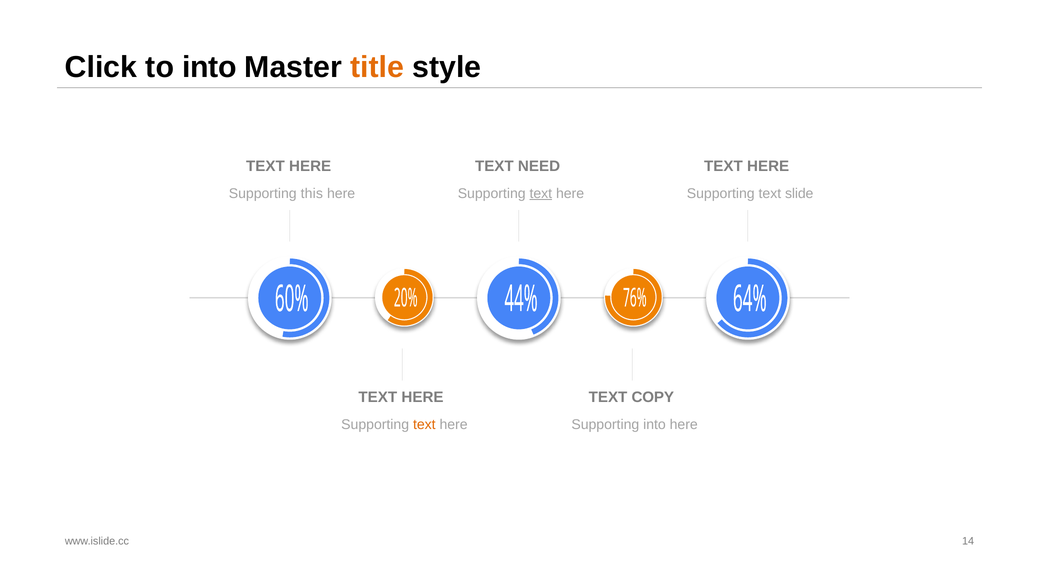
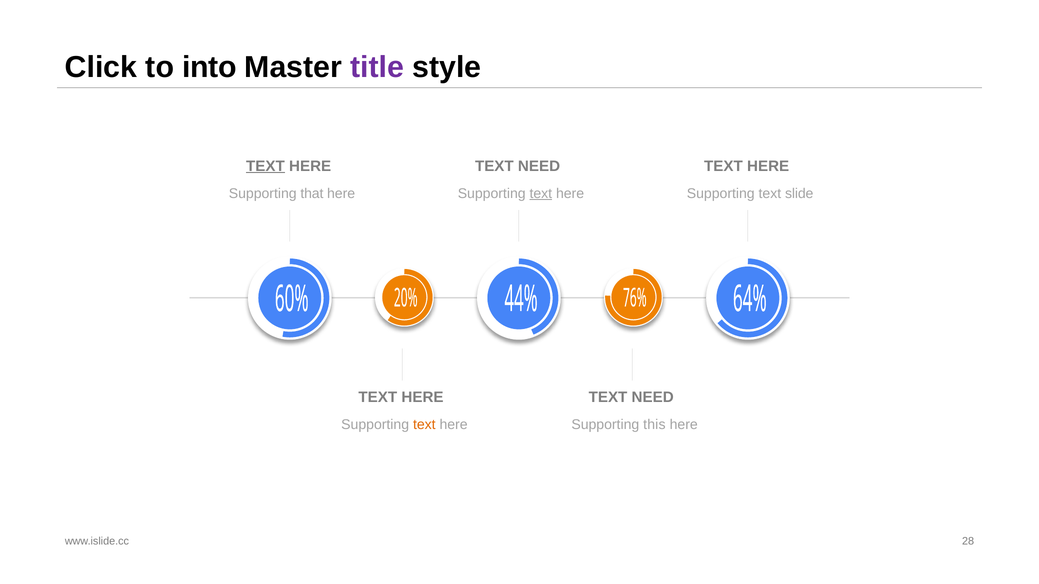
title colour: orange -> purple (377, 67)
TEXT underline: none -> present (265, 166)
this: this -> that (312, 194)
COPY: COPY -> NEED (653, 398)
Supporting into: into -> this (654, 425)
14: 14 -> 28 (968, 541)
